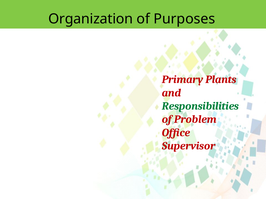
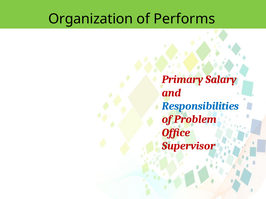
Purposes: Purposes -> Performs (184, 19)
Plants: Plants -> Salary (221, 80)
Responsibilities colour: green -> blue (200, 106)
